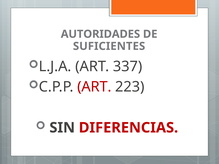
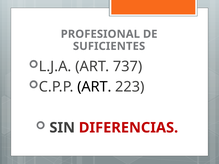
AUTORIDADES: AUTORIDADES -> PROFESIONAL (100, 34)
337: 337 -> 737 (128, 67)
ART colour: red -> black (94, 87)
